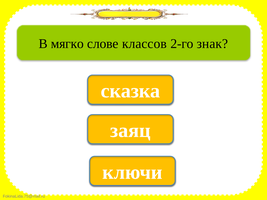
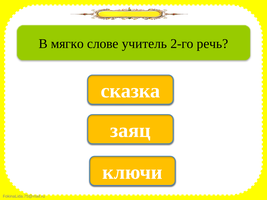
классов: классов -> учитель (144, 44)
знак: знак -> речь (212, 44)
